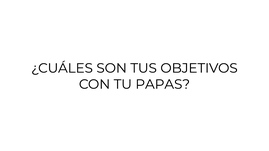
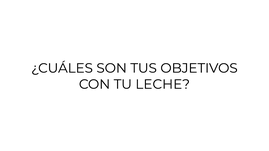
PAPAS: PAPAS -> LECHE (163, 84)
